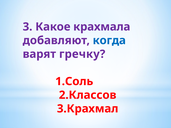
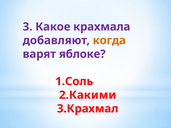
когда colour: blue -> orange (109, 40)
гречку: гречку -> яблоке (82, 54)
2.Классов: 2.Классов -> 2.Какими (88, 95)
